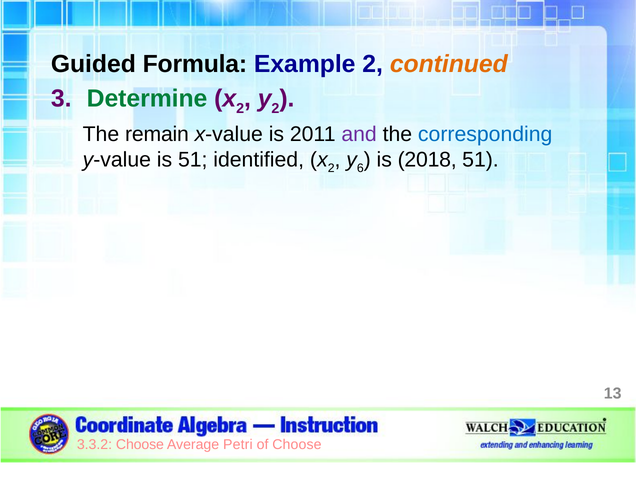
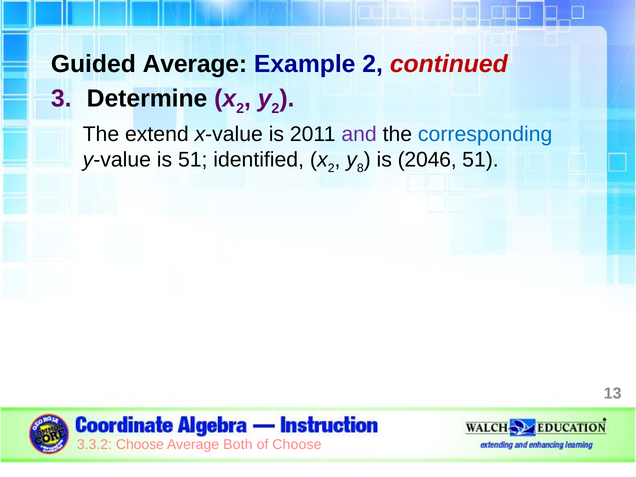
Guided Formula: Formula -> Average (195, 64)
continued colour: orange -> red (449, 64)
Determine colour: green -> black (147, 99)
remain: remain -> extend (157, 134)
6: 6 -> 8 (360, 168)
2018: 2018 -> 2046 (427, 160)
Petri: Petri -> Both (238, 445)
